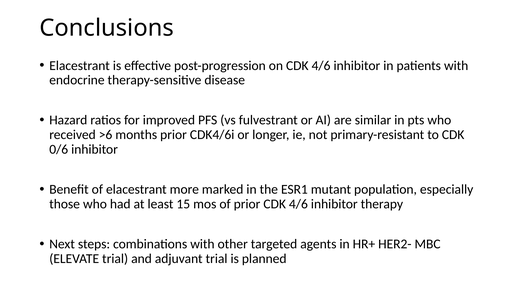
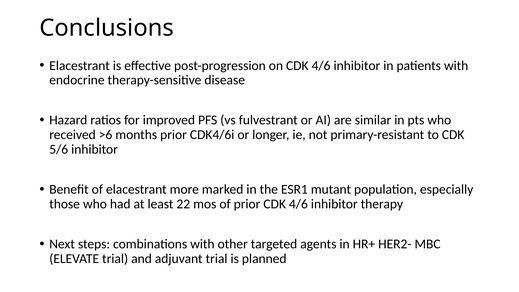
0/6: 0/6 -> 5/6 (59, 149)
15: 15 -> 22 (183, 204)
